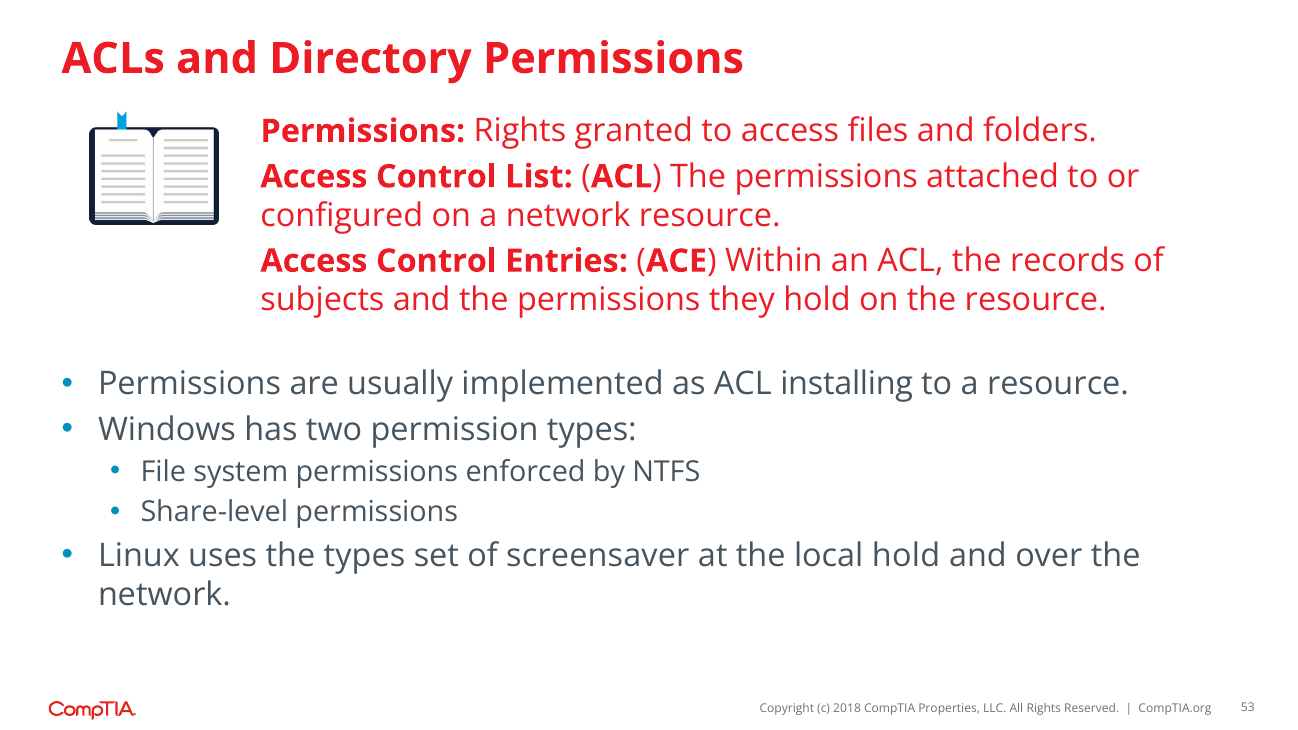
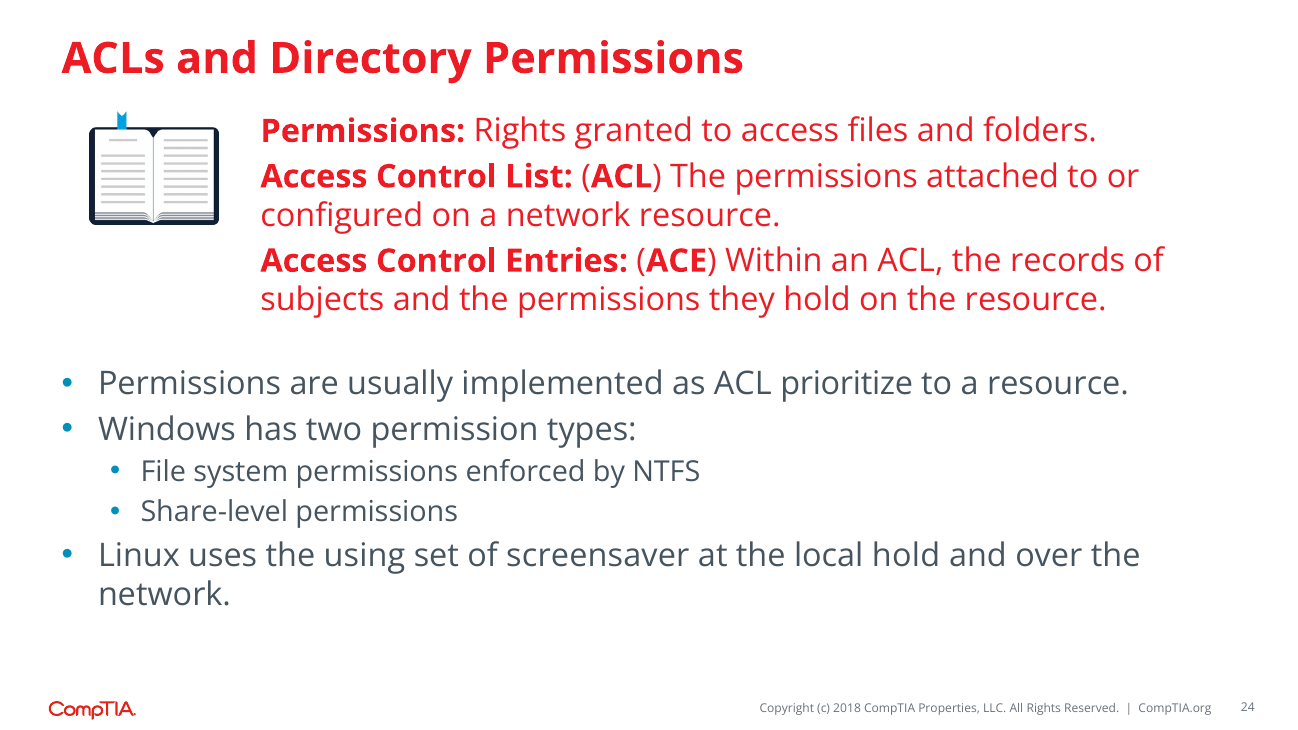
installing: installing -> prioritize (847, 384)
the types: types -> using (364, 556)
53: 53 -> 24 (1248, 707)
